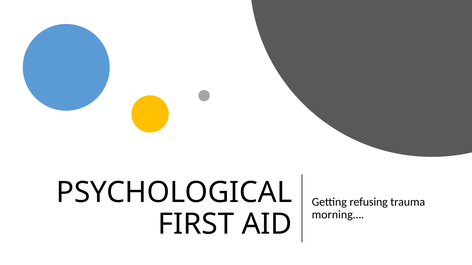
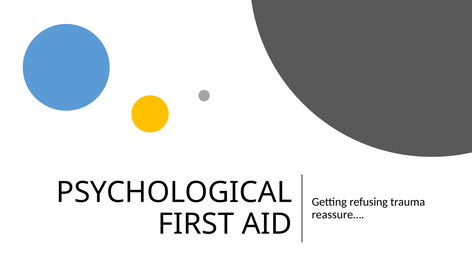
morning…: morning… -> reassure… (338, 215)
